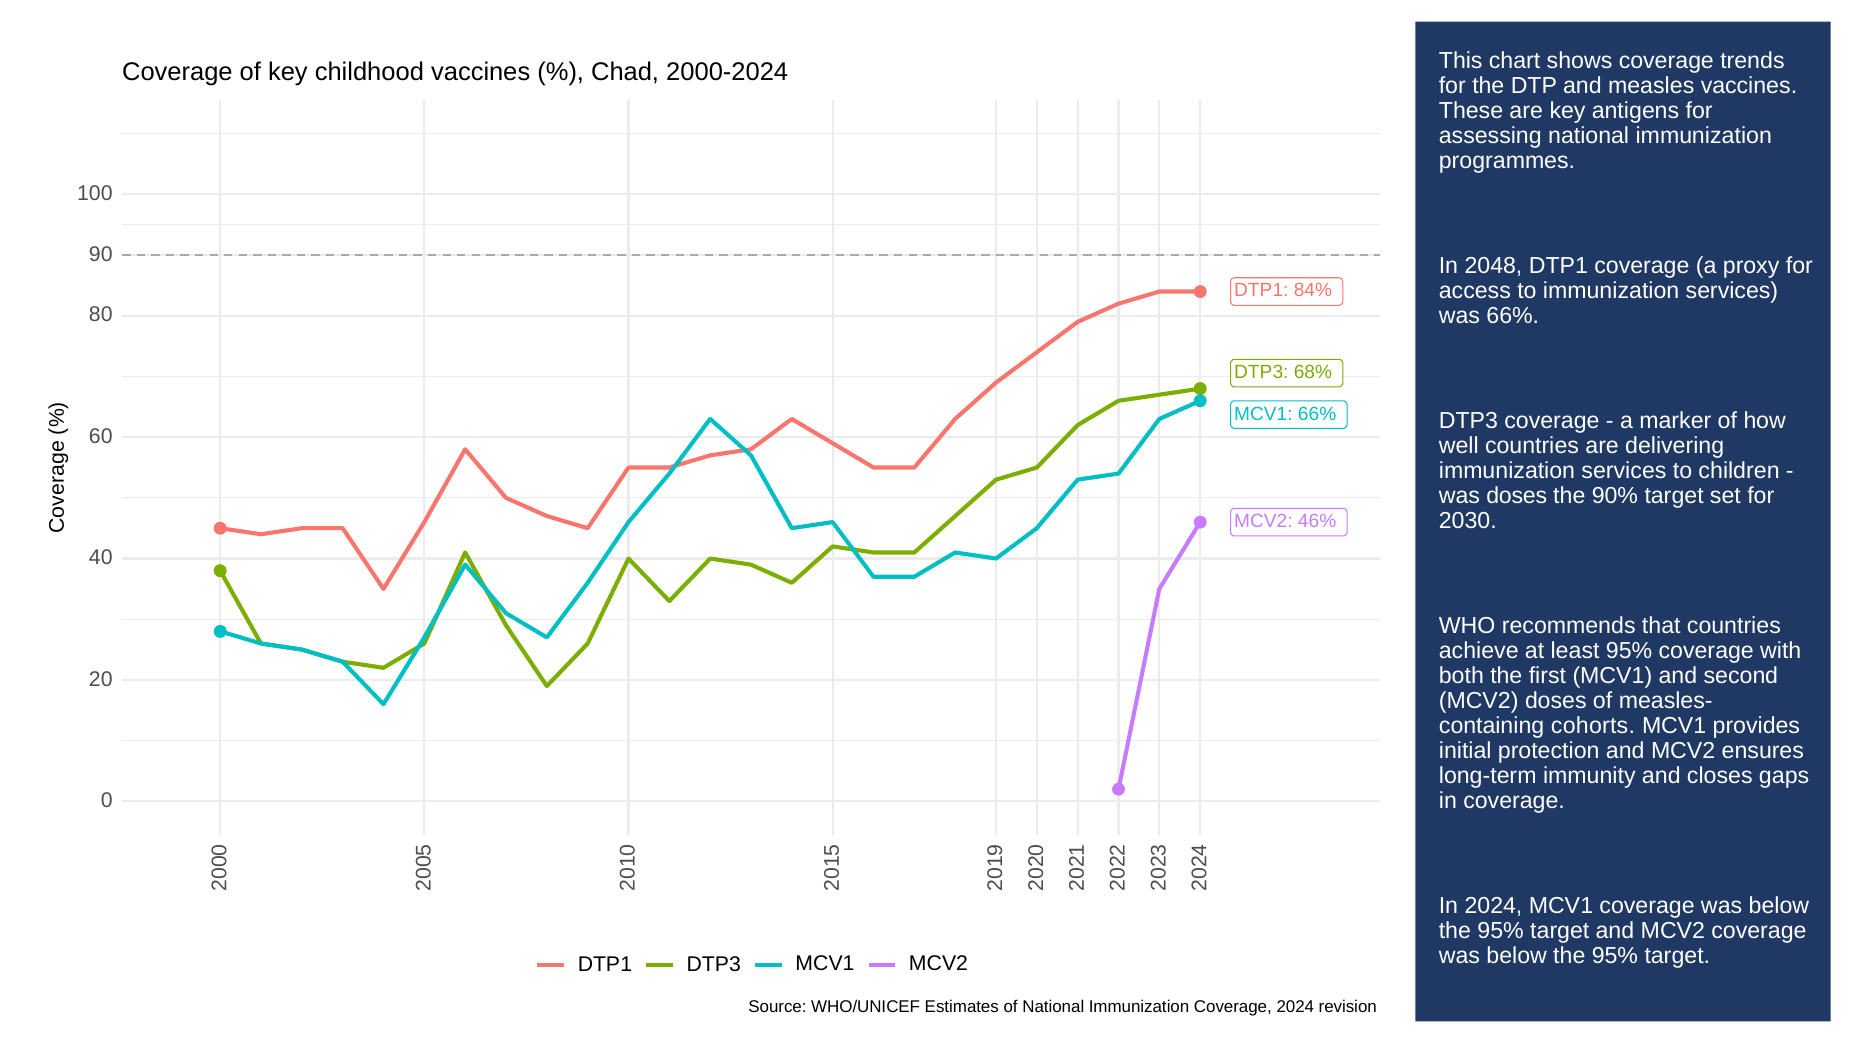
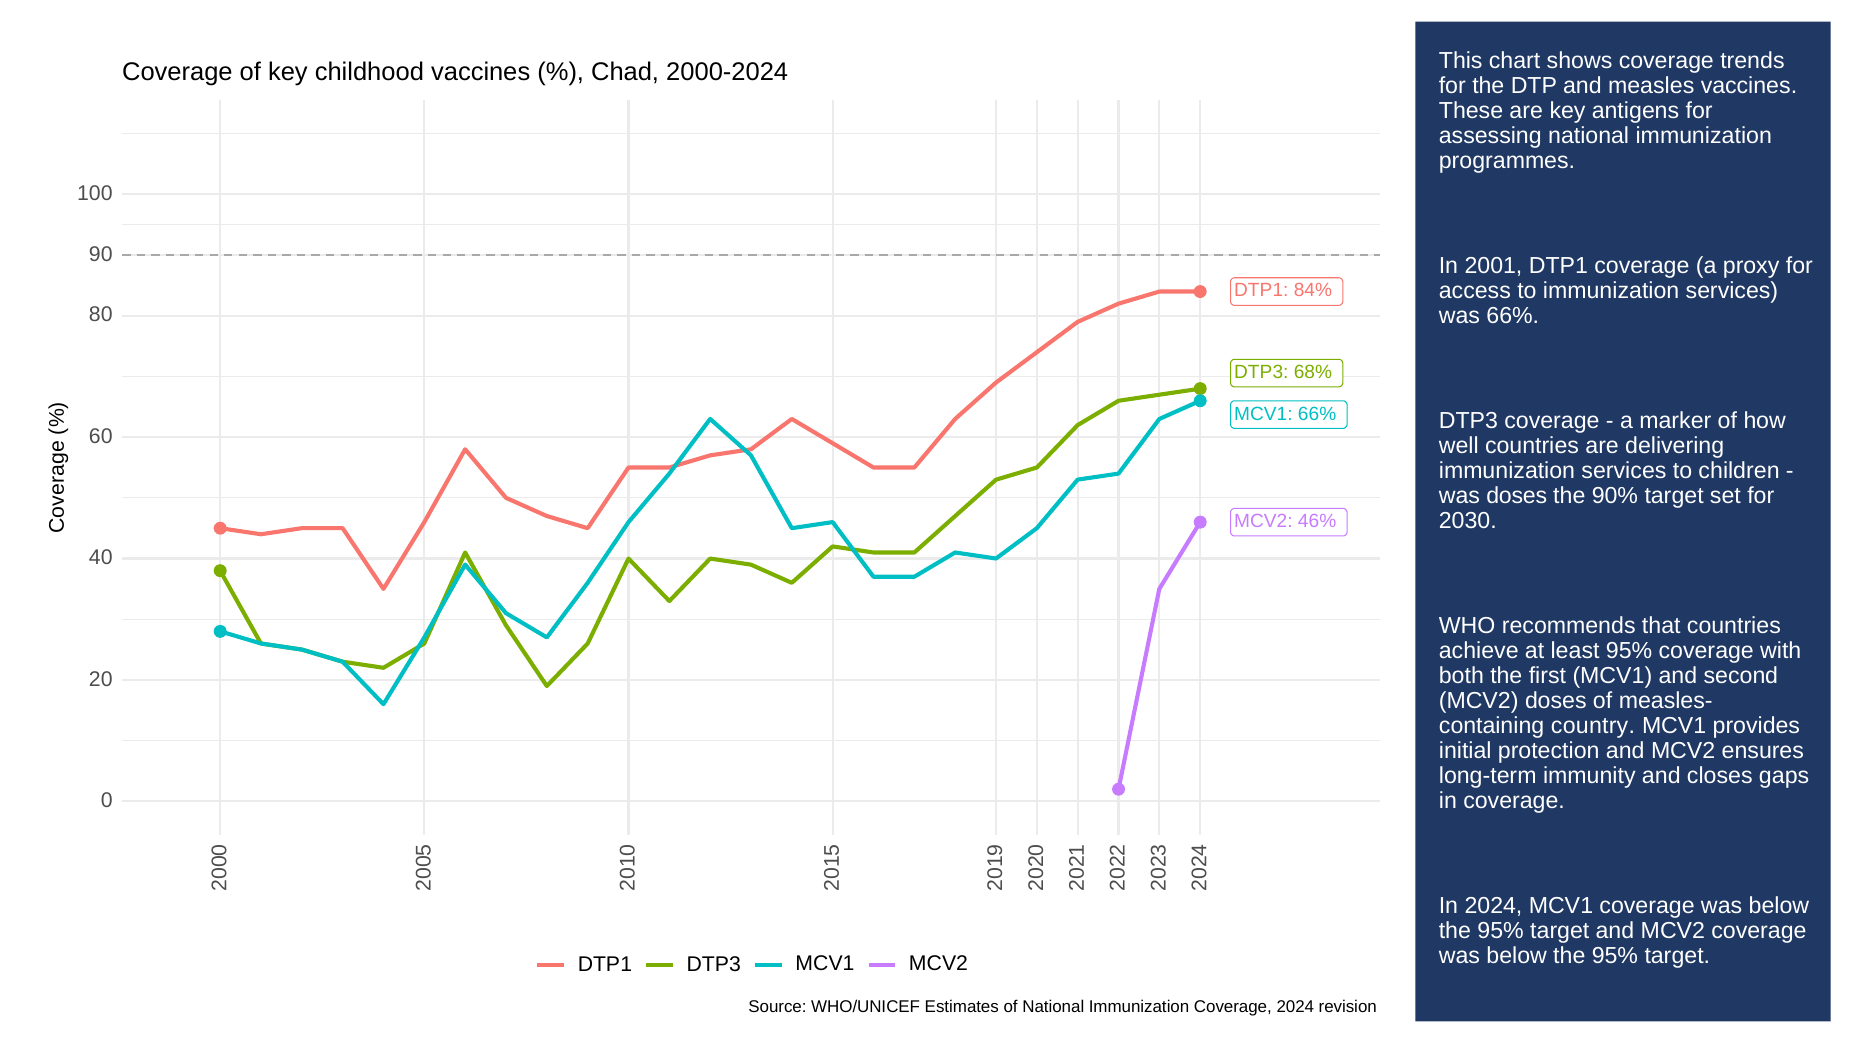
2048: 2048 -> 2001 (1493, 266)
cohorts: cohorts -> country (1593, 726)
